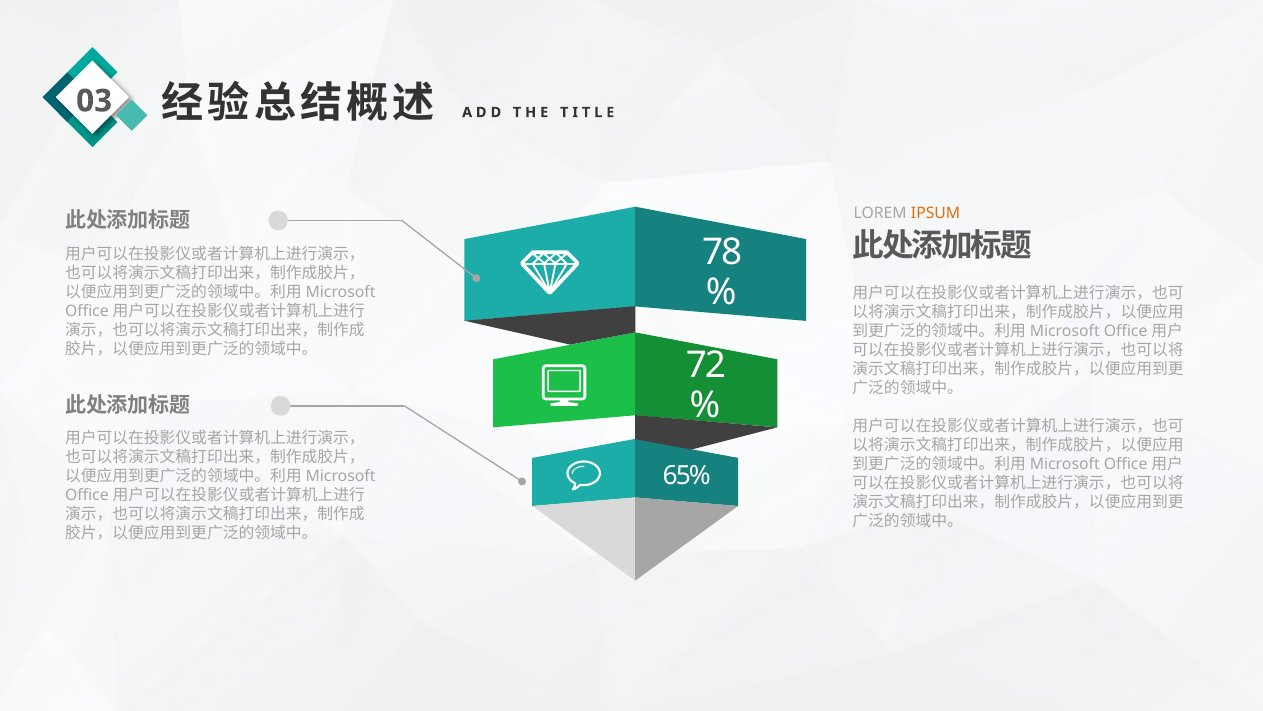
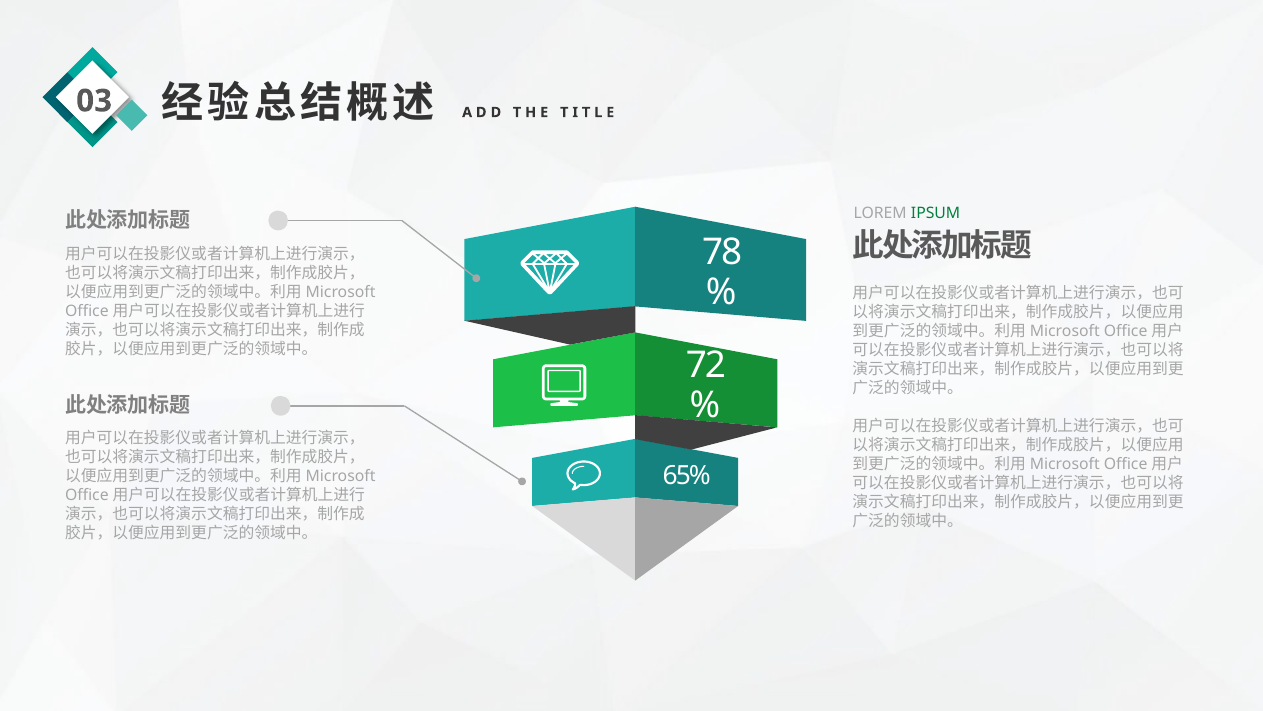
IPSUM colour: orange -> green (936, 213)
